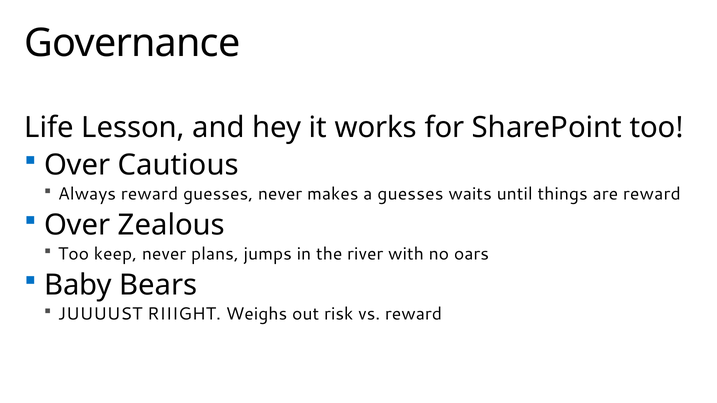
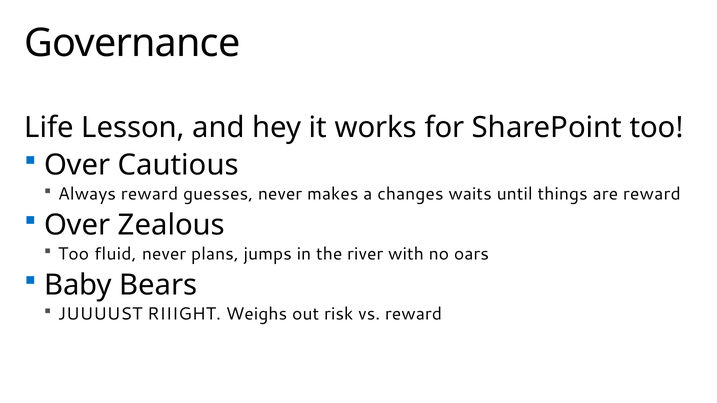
a guesses: guesses -> changes (410, 194)
keep: keep -> fluid (115, 254)
